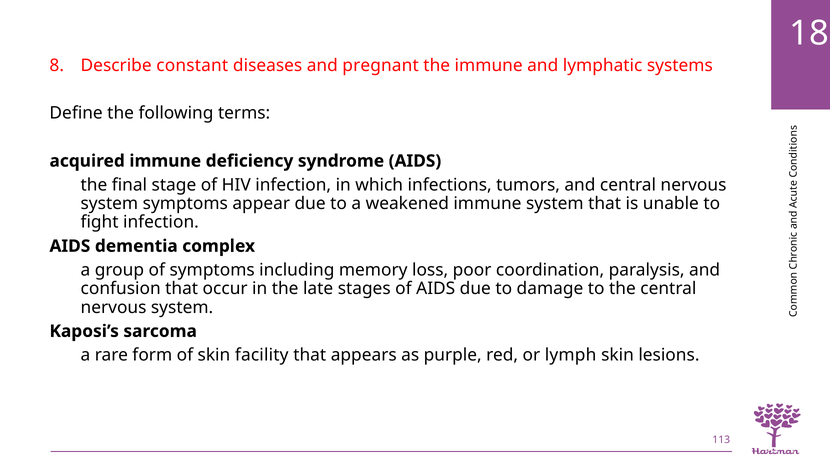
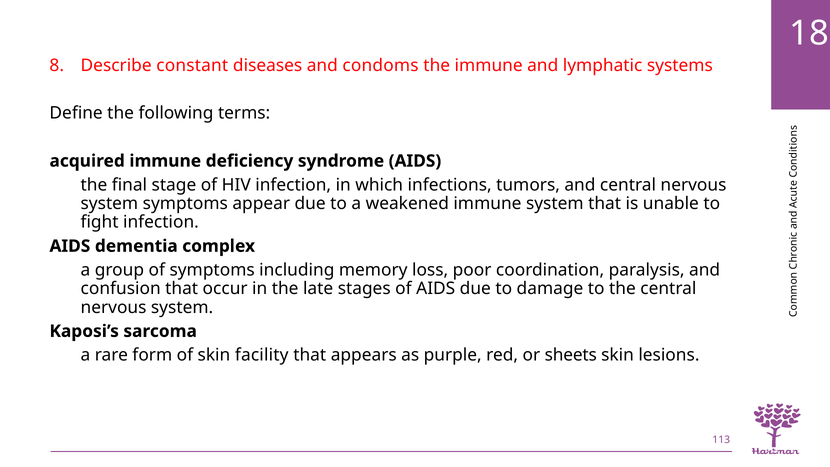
pregnant: pregnant -> condoms (381, 65)
lymph: lymph -> sheets (571, 355)
